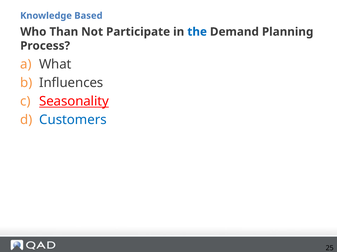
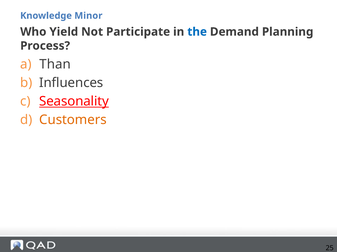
Based: Based -> Minor (88, 16)
Than: Than -> Yield (64, 32)
What: What -> Than (55, 64)
Customers colour: blue -> orange (73, 120)
